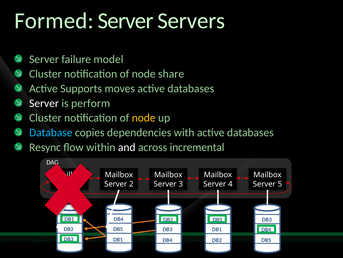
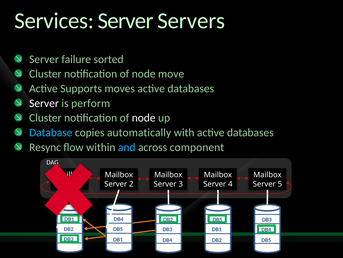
Formed: Formed -> Services (54, 21)
model: model -> sorted (109, 59)
share: share -> move (171, 74)
node colour: yellow -> white (144, 118)
dependencies: dependencies -> automatically (139, 132)
and colour: white -> light blue (127, 147)
incremental: incremental -> component (197, 147)
